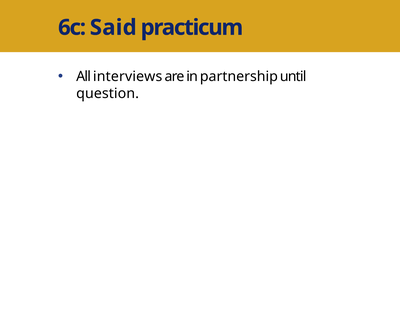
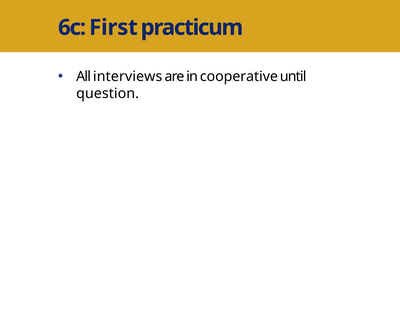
Said: Said -> First (113, 28)
partnership: partnership -> cooperative (239, 76)
